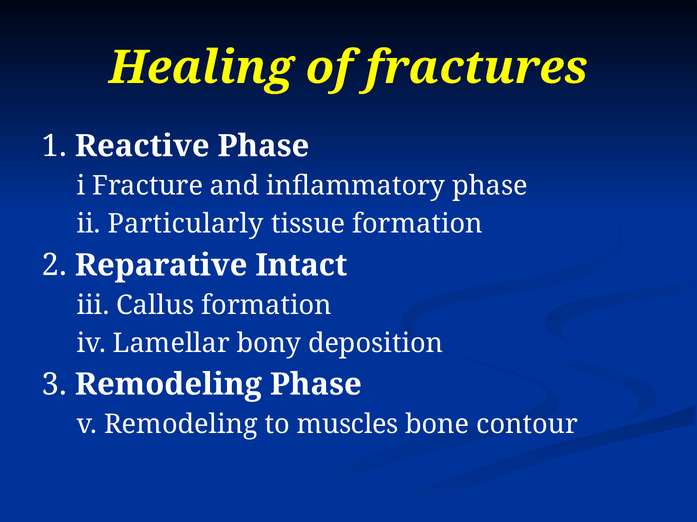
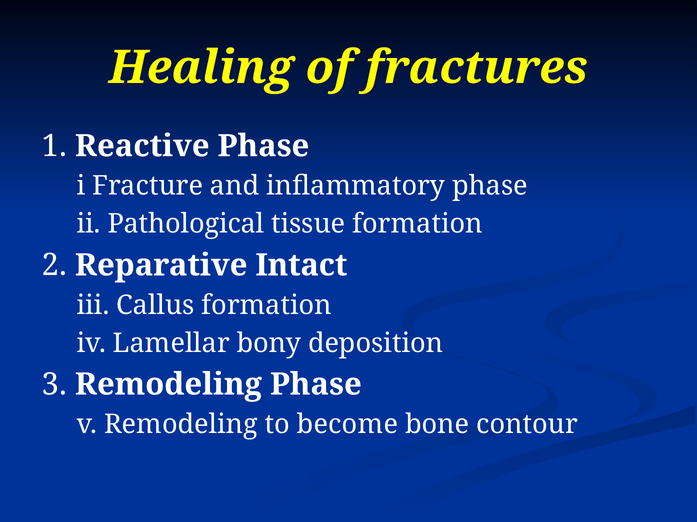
Particularly: Particularly -> Pathological (186, 224)
muscles: muscles -> become (347, 425)
